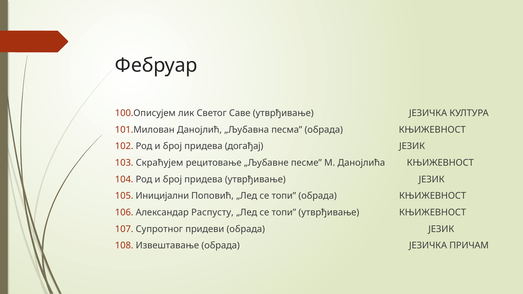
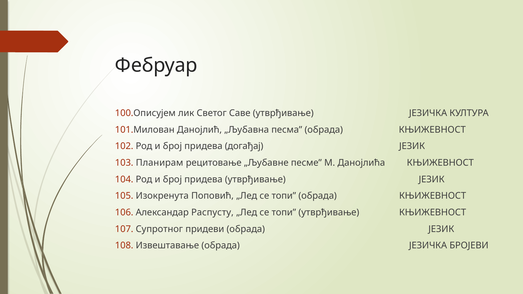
Скраћујем: Скраћујем -> Планирам (160, 163)
Иницијални: Иницијални -> Изокренута (162, 196)
ПРИЧАМ: ПРИЧАМ -> БРОЈЕВИ (469, 246)
